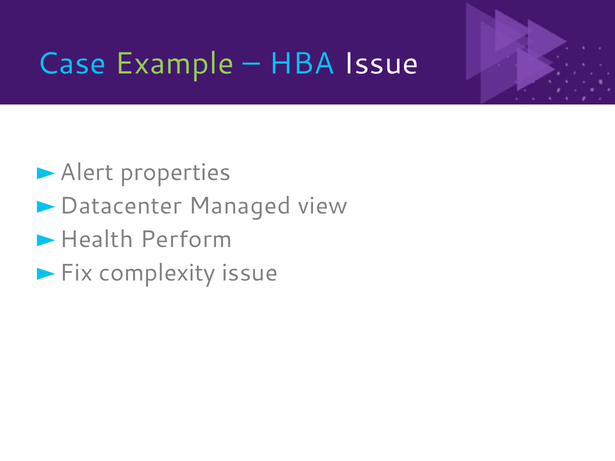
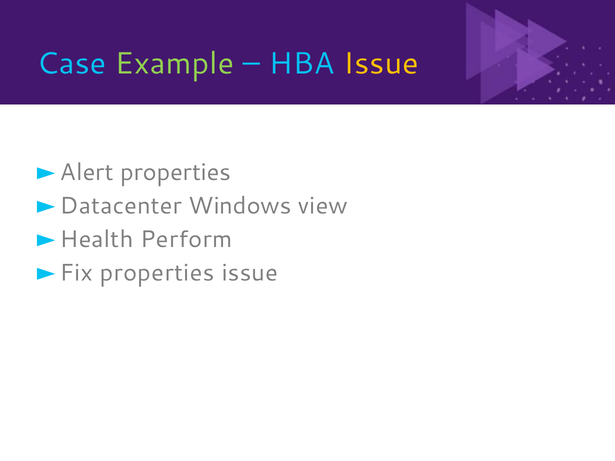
Issue colour: white -> yellow (381, 64)
Managed: Managed -> Windows (240, 206)
complexity: complexity -> properties (157, 273)
